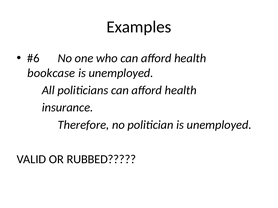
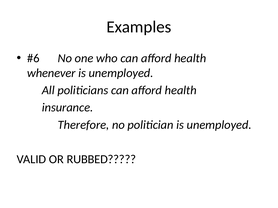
bookcase: bookcase -> whenever (51, 73)
